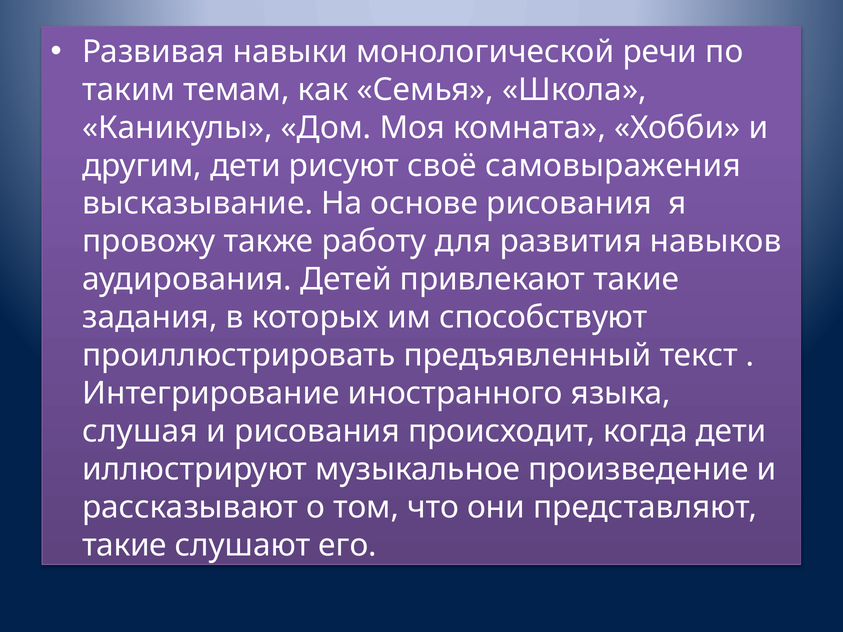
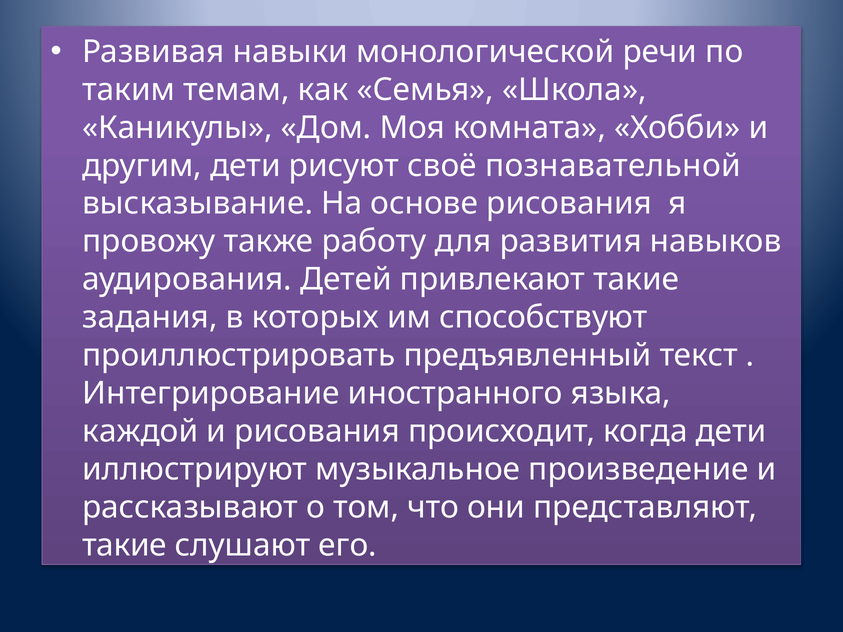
самовыражения: самовыражения -> познавательной (613, 166)
слушая: слушая -> каждой (140, 431)
